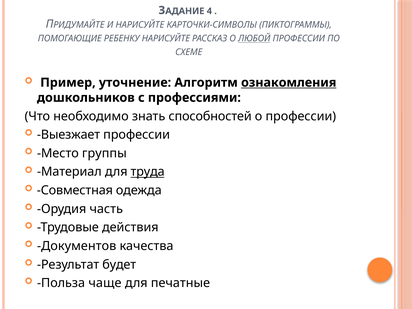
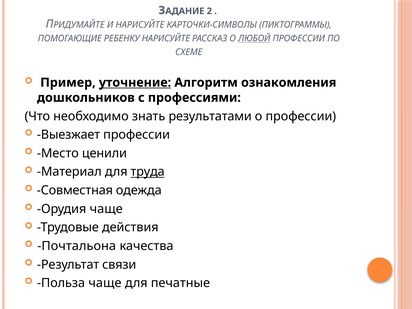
4: 4 -> 2 (209, 11)
уточнение underline: none -> present (135, 83)
ознакомления underline: present -> none (289, 83)
способностей: способностей -> результатами (210, 116)
группы: группы -> ценили (104, 153)
Орудия часть: часть -> чаще (106, 209)
Документов: Документов -> Почтальона (77, 246)
будет: будет -> связи (119, 265)
